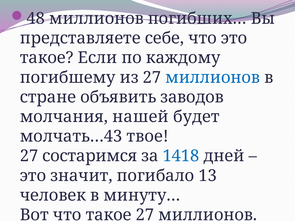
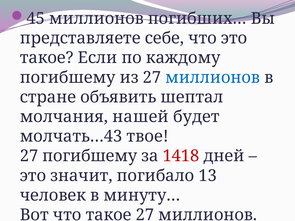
48: 48 -> 45 (36, 19)
заводов: заводов -> шептал (192, 97)
27 состаримся: состаримся -> погибшему (90, 156)
1418 colour: blue -> red (181, 156)
